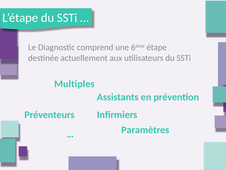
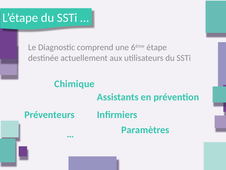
Multiples: Multiples -> Chimique (74, 84)
